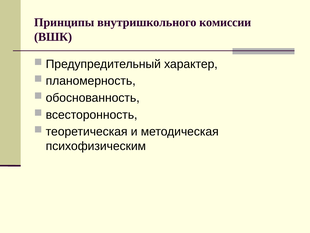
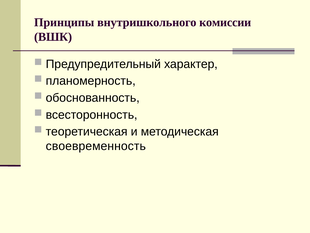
психофизическим: психофизическим -> своевременность (96, 146)
